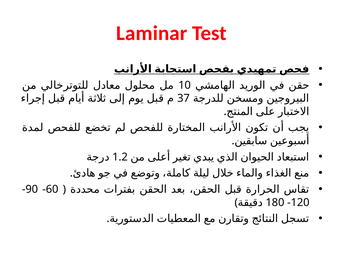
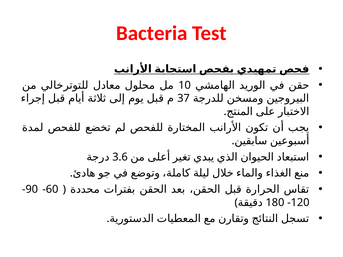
Laminar: Laminar -> Bacteria (152, 33)
1.2: 1.2 -> 3.6 (120, 157)
